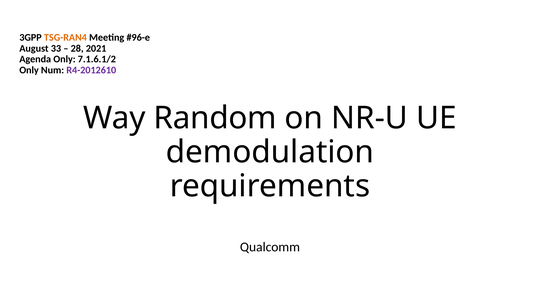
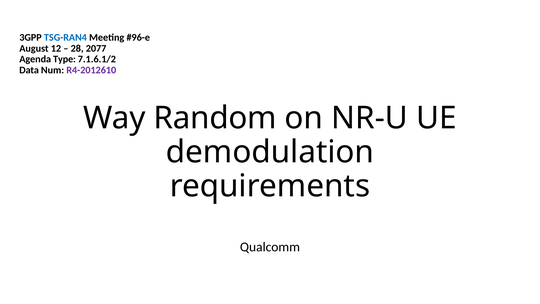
TSG-RAN4 colour: orange -> blue (65, 37)
33: 33 -> 12 (56, 48)
2021: 2021 -> 2077 (96, 48)
Agenda Only: Only -> Type (65, 59)
Only: Only -> Data (29, 70)
